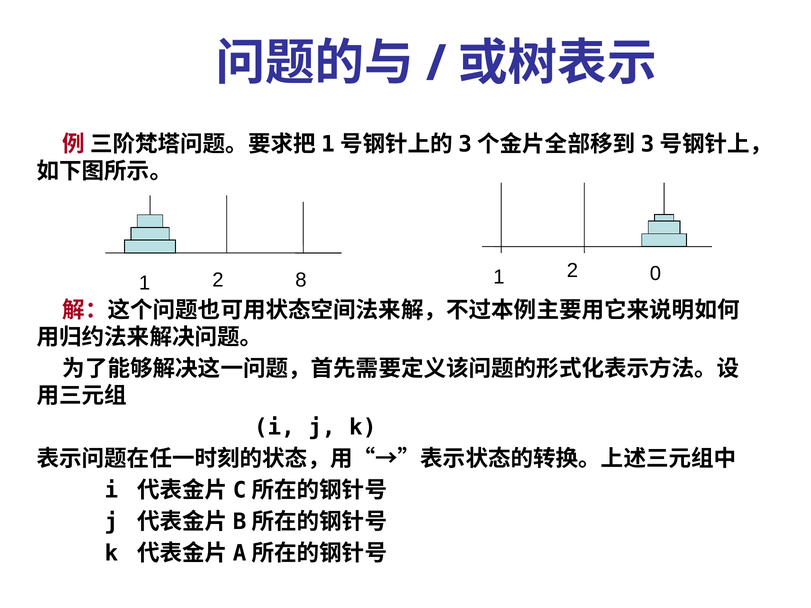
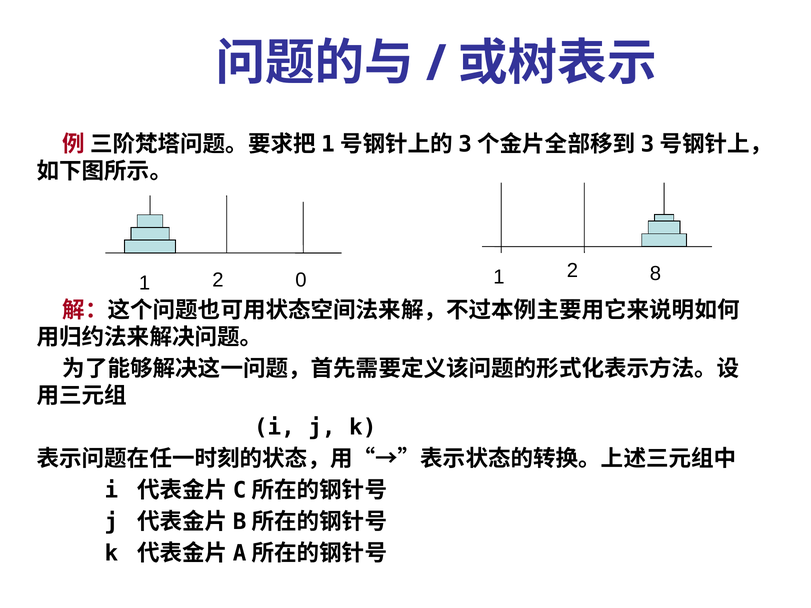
8: 8 -> 0 (301, 280)
0: 0 -> 8 (655, 274)
